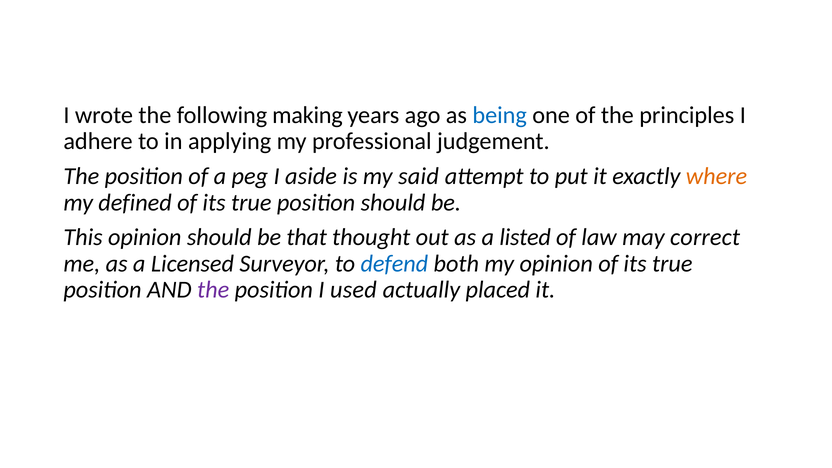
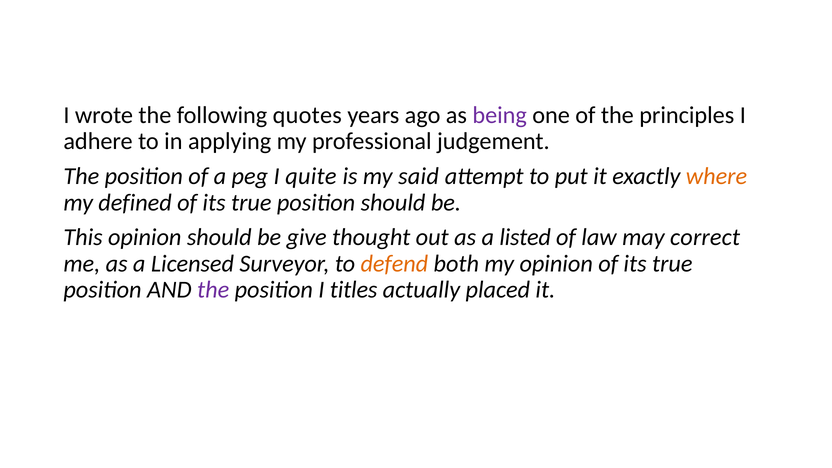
making: making -> quotes (307, 115)
being colour: blue -> purple (500, 115)
aside: aside -> quite (311, 176)
that: that -> give (307, 237)
defend colour: blue -> orange (394, 264)
used: used -> titles (354, 290)
